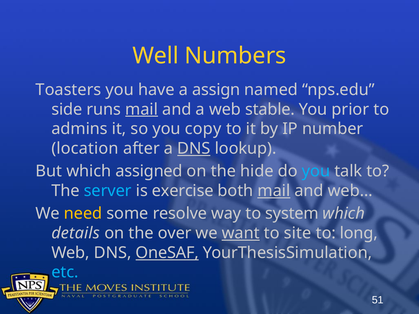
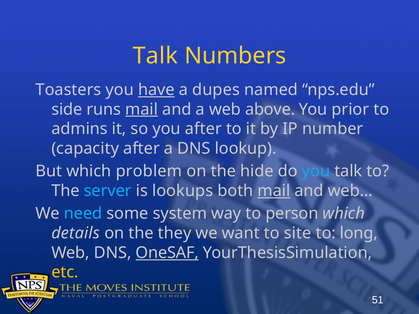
Well: Well -> Talk (155, 56)
have underline: none -> present (156, 90)
assign: assign -> dupes (216, 90)
stable: stable -> above (270, 109)
you copy: copy -> after (203, 129)
location: location -> capacity (85, 149)
DNS underline: present -> none (194, 149)
assigned: assigned -> problem (149, 171)
exercise: exercise -> lookups (183, 191)
need colour: yellow -> light blue (83, 214)
resolve: resolve -> system (180, 214)
system: system -> person (292, 214)
over: over -> they (175, 233)
want underline: present -> none (241, 233)
etc colour: light blue -> yellow (65, 272)
